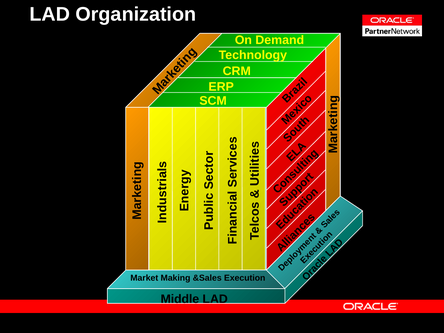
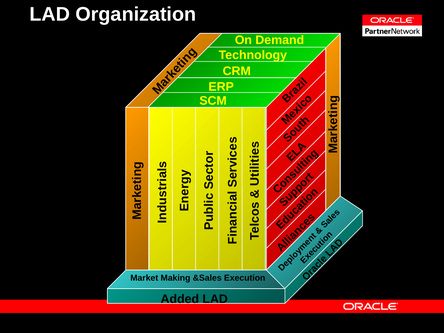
Middle: Middle -> Added (180, 299)
